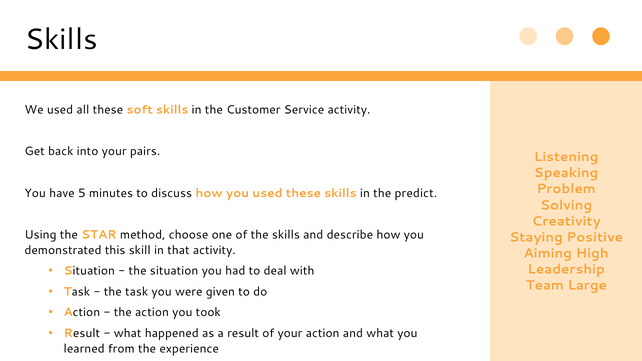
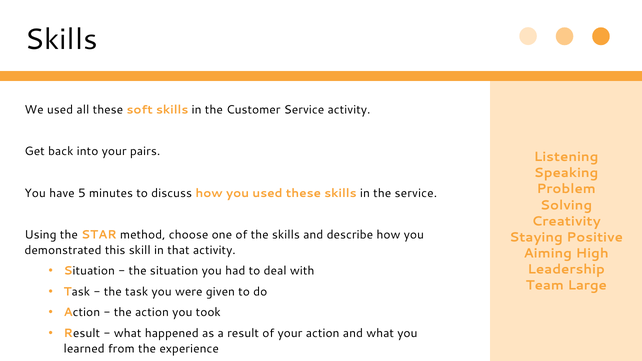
the predict: predict -> service (416, 193)
